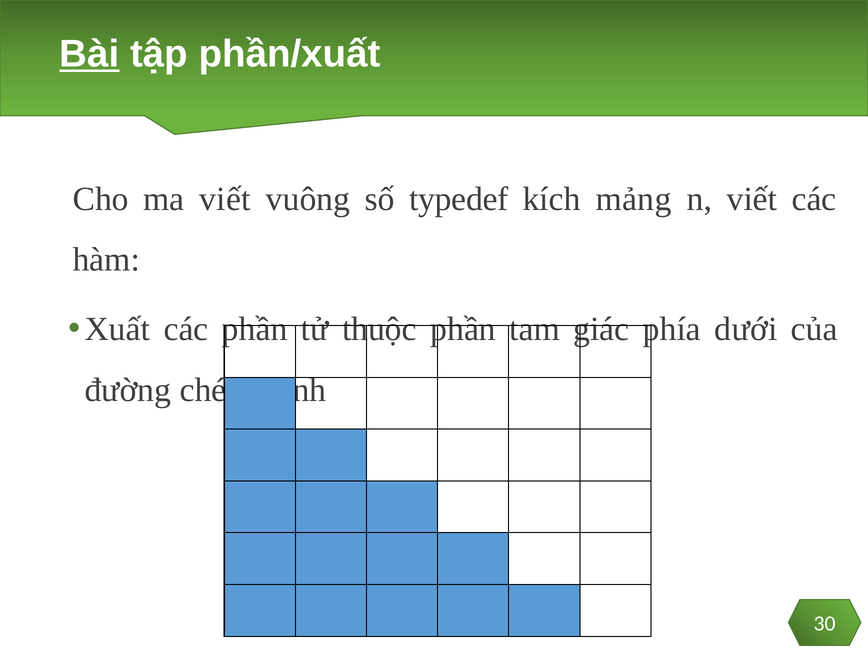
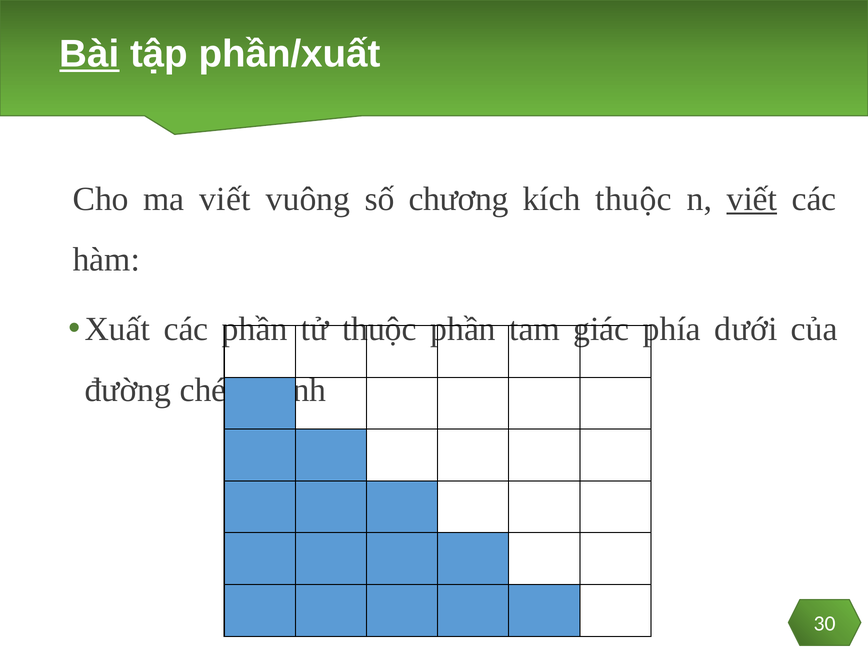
typedef: typedef -> chương (459, 199)
kích mảng: mảng -> thuộc (634, 199)
viết underline: none -> present (752, 199)
